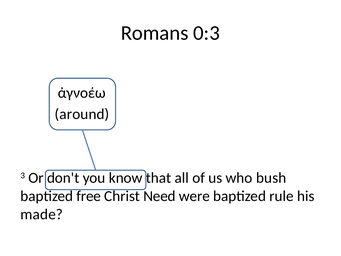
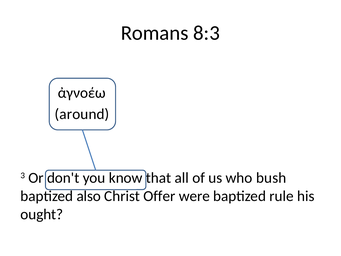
0:3: 0:3 -> 8:3 (207, 33)
free: free -> also (89, 196)
Need: Need -> Offer (159, 196)
made: made -> ought (42, 214)
